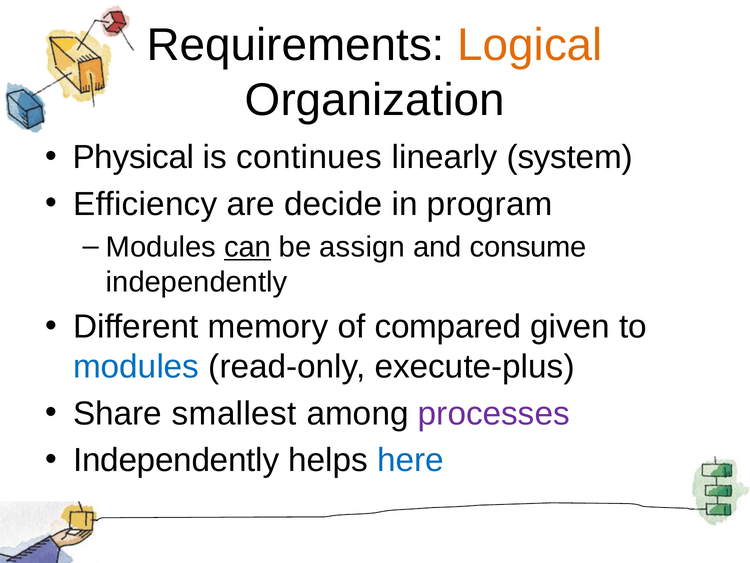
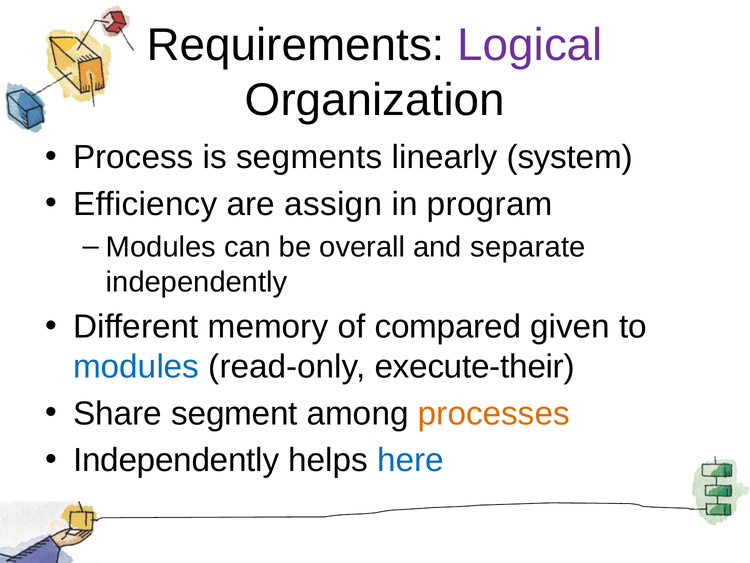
Logical colour: orange -> purple (530, 45)
Physical: Physical -> Process (133, 157)
continues: continues -> segments (309, 157)
decide: decide -> assign (333, 204)
can underline: present -> none (247, 247)
assign: assign -> overall (362, 247)
consume: consume -> separate (528, 247)
execute-plus: execute-plus -> execute-their (475, 367)
smallest: smallest -> segment (234, 413)
processes colour: purple -> orange (494, 413)
